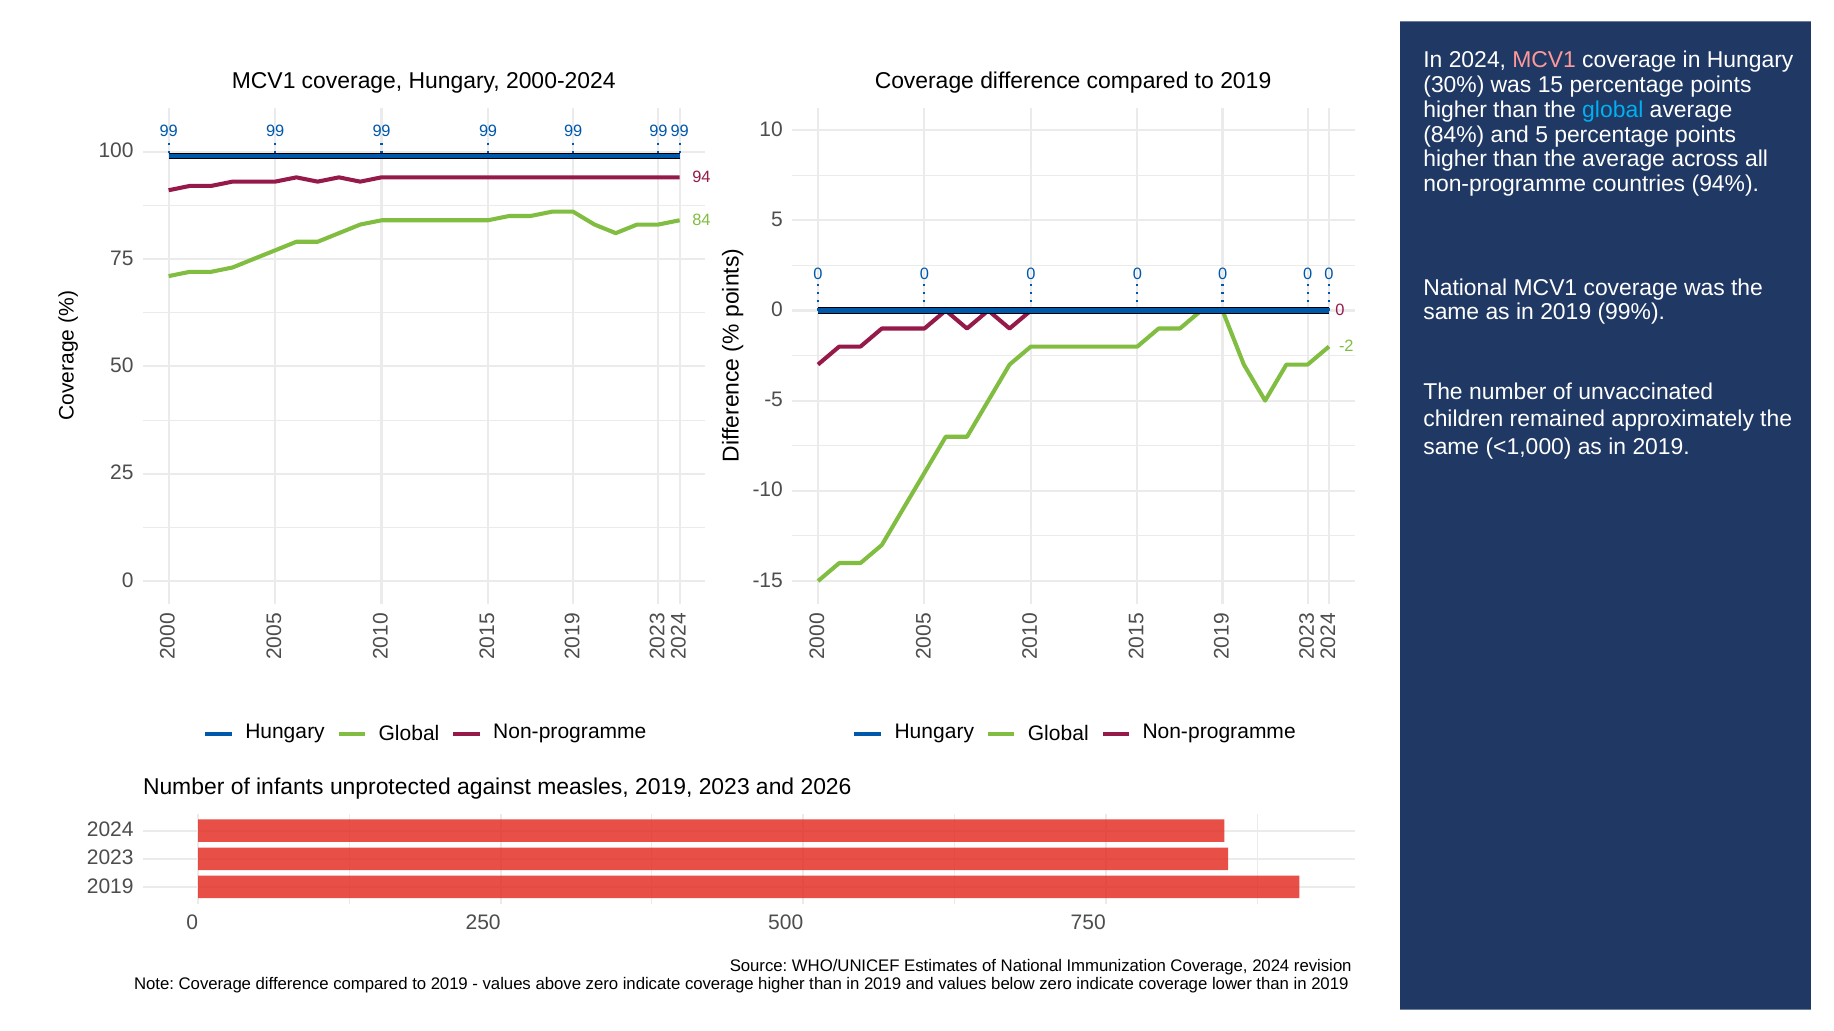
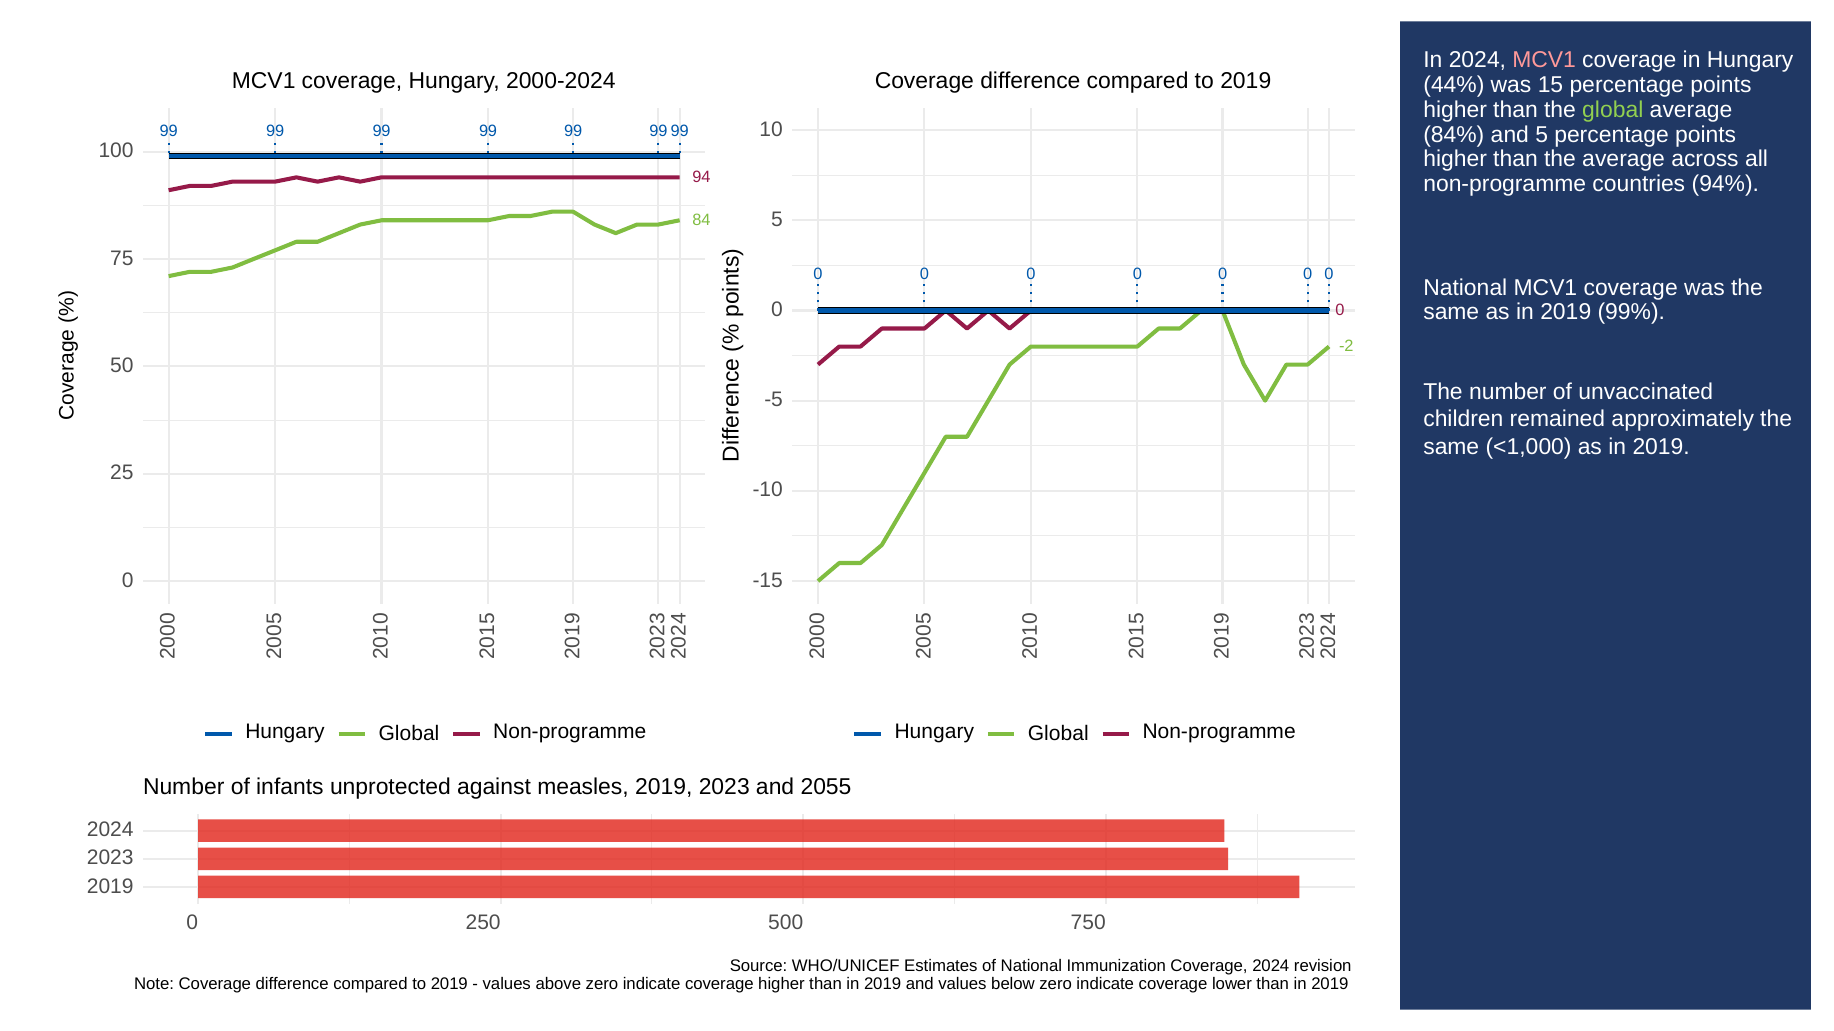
30%: 30% -> 44% (1454, 85)
global colour: light blue -> light green (1613, 110)
2026: 2026 -> 2055 (826, 787)
